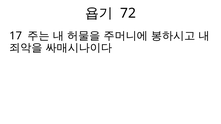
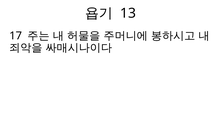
72: 72 -> 13 (128, 13)
